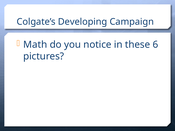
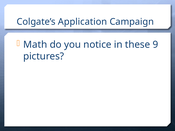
Developing: Developing -> Application (83, 22)
6: 6 -> 9 (155, 45)
